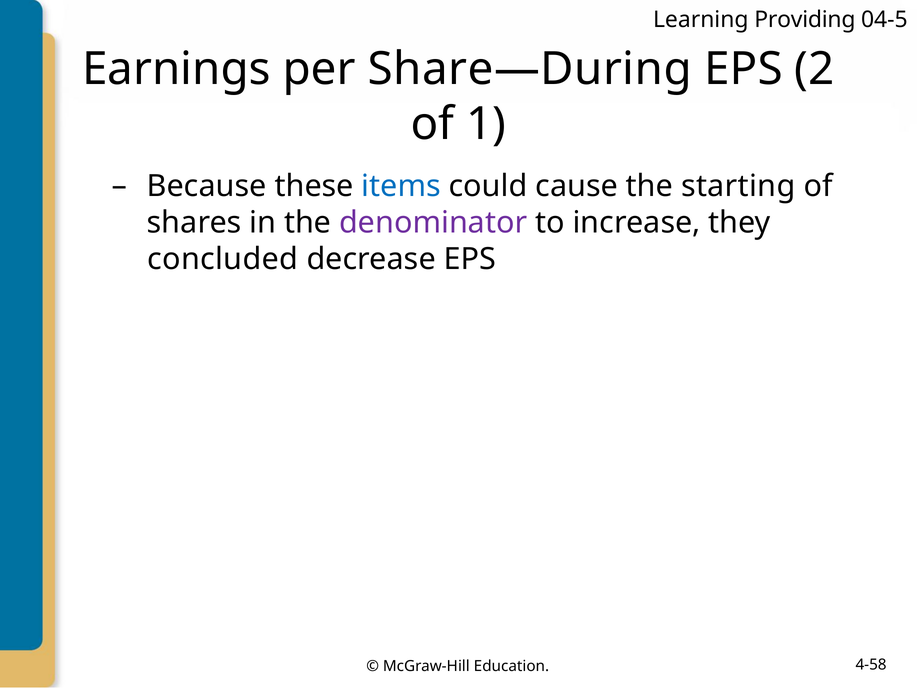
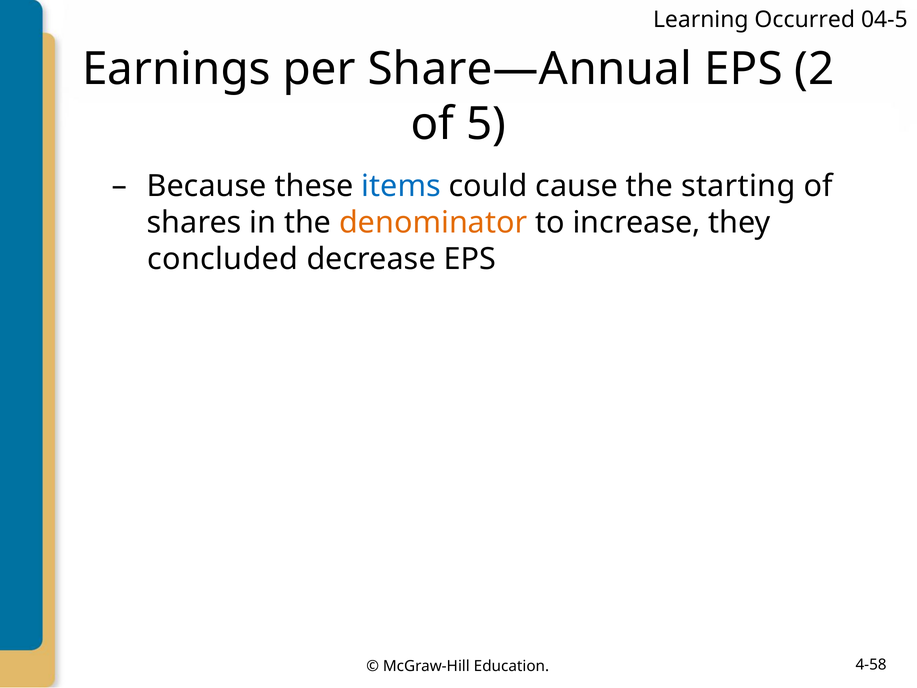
Providing: Providing -> Occurred (805, 20)
Share—During: Share—During -> Share—Annual (530, 69)
1: 1 -> 5 (486, 124)
denominator colour: purple -> orange (433, 223)
